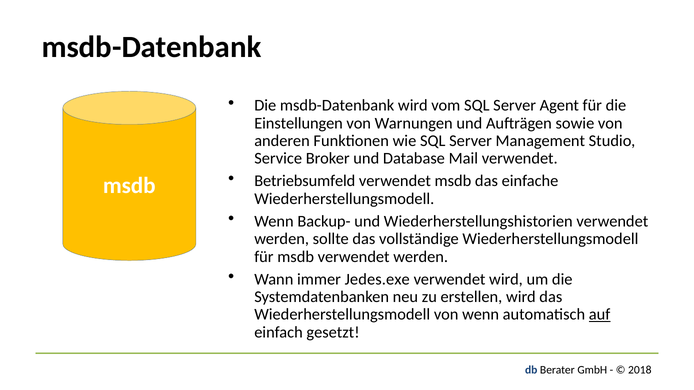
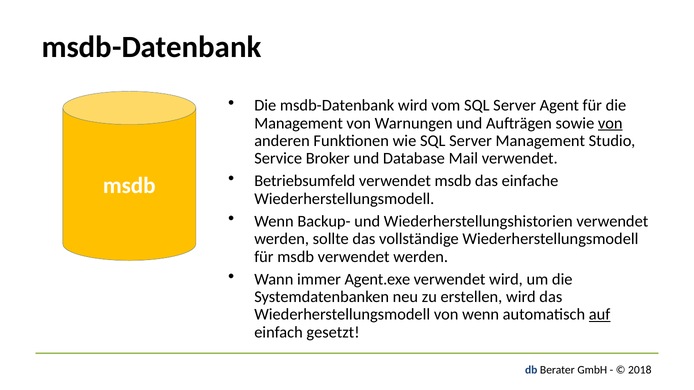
Einstellungen: Einstellungen -> Management (299, 123)
von underline: none -> present (610, 123)
Jedes.exe: Jedes.exe -> Agent.exe (377, 279)
